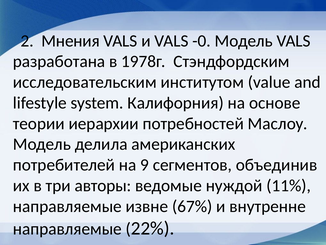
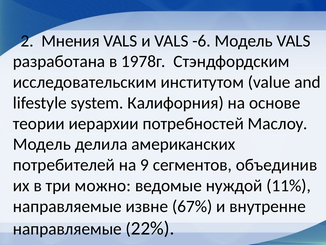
-0: -0 -> -6 (202, 41)
авторы: авторы -> можно (103, 185)
